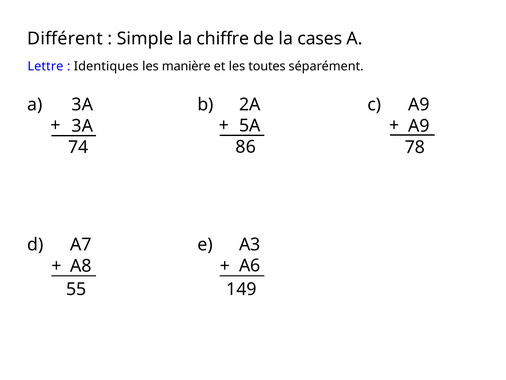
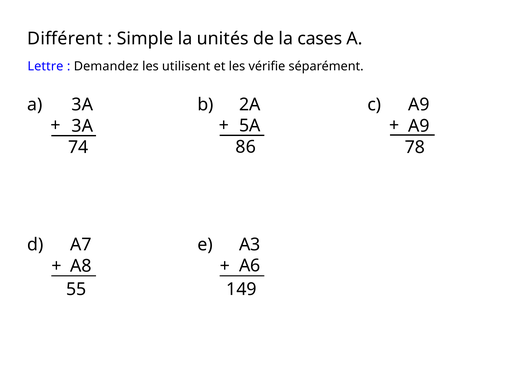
chiffre: chiffre -> unités (223, 39)
Identiques: Identiques -> Demandez (106, 66)
manière: manière -> utilisent (186, 66)
toutes: toutes -> vérifie (267, 66)
